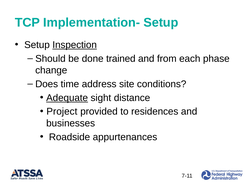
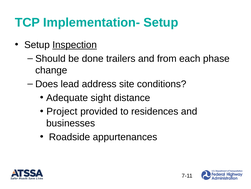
trained: trained -> trailers (121, 58)
time: time -> lead (70, 84)
Adequate underline: present -> none (67, 97)
